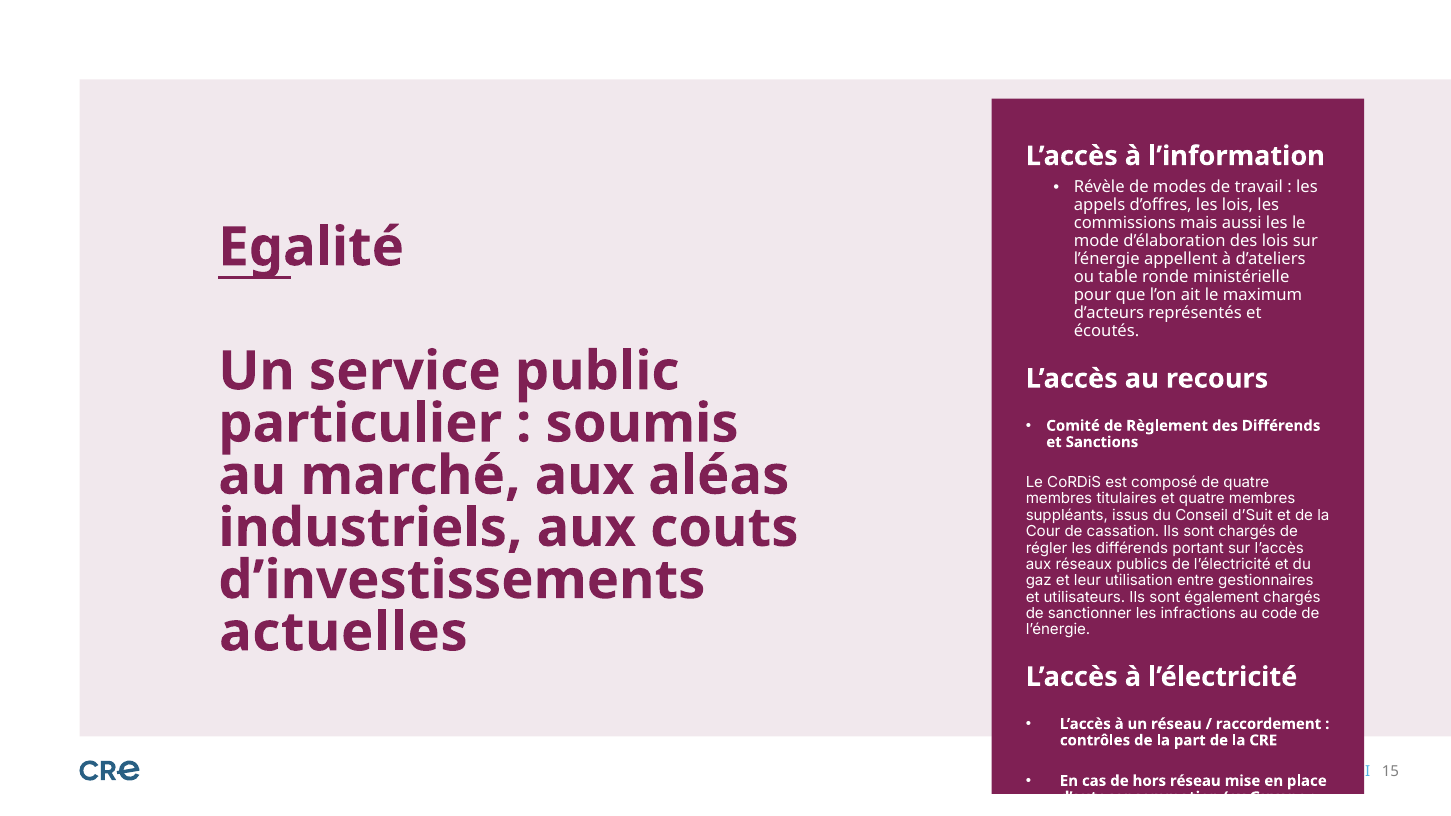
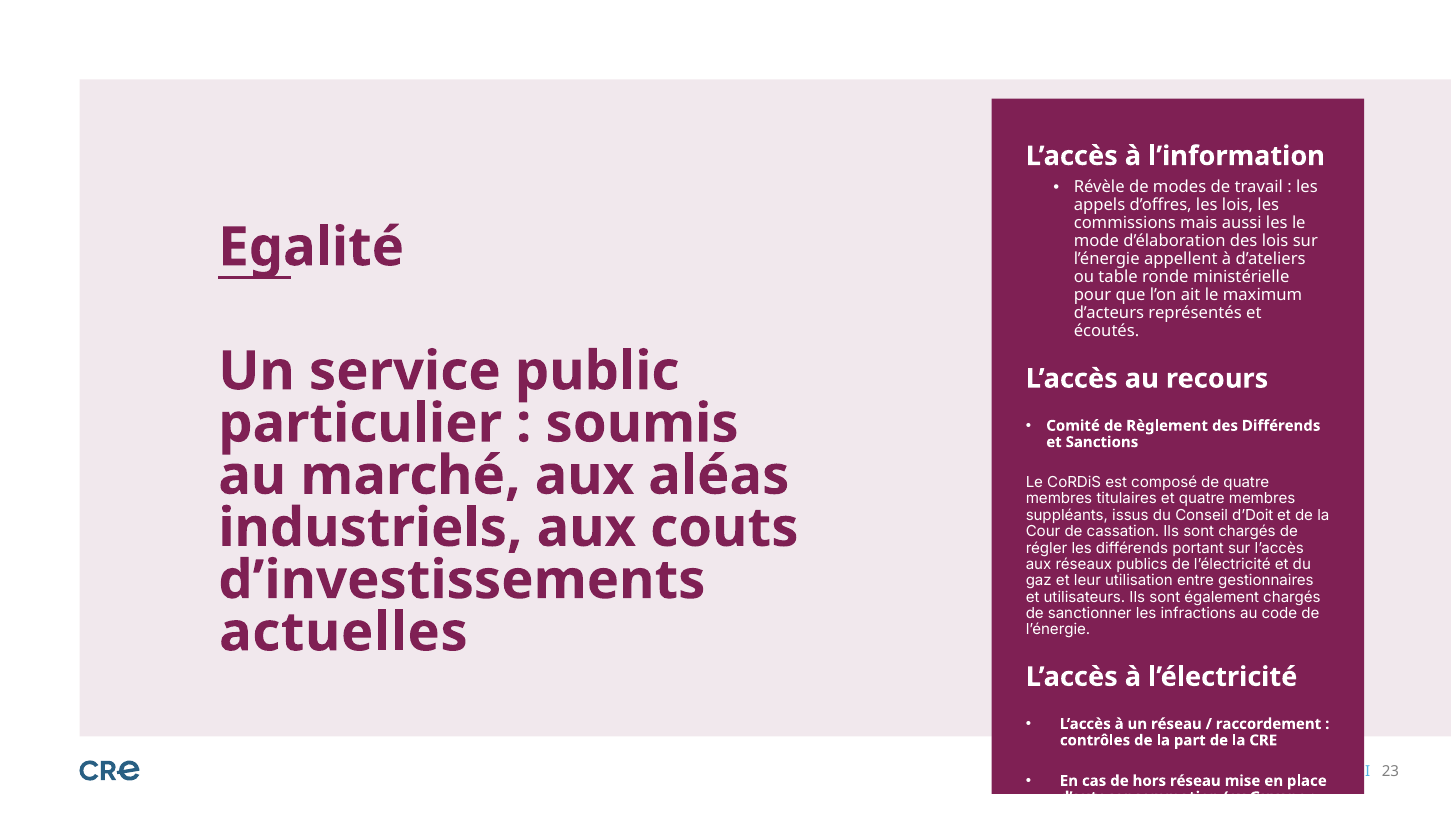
d’Suit: d’Suit -> d’Doit (1253, 515)
15: 15 -> 23 (1390, 772)
